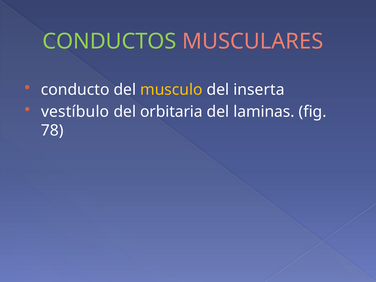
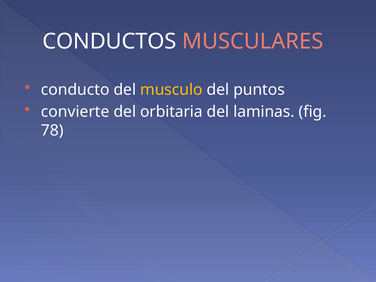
CONDUCTOS colour: light green -> white (109, 41)
inserta: inserta -> puntos (259, 90)
vestíbulo: vestíbulo -> convierte (75, 112)
